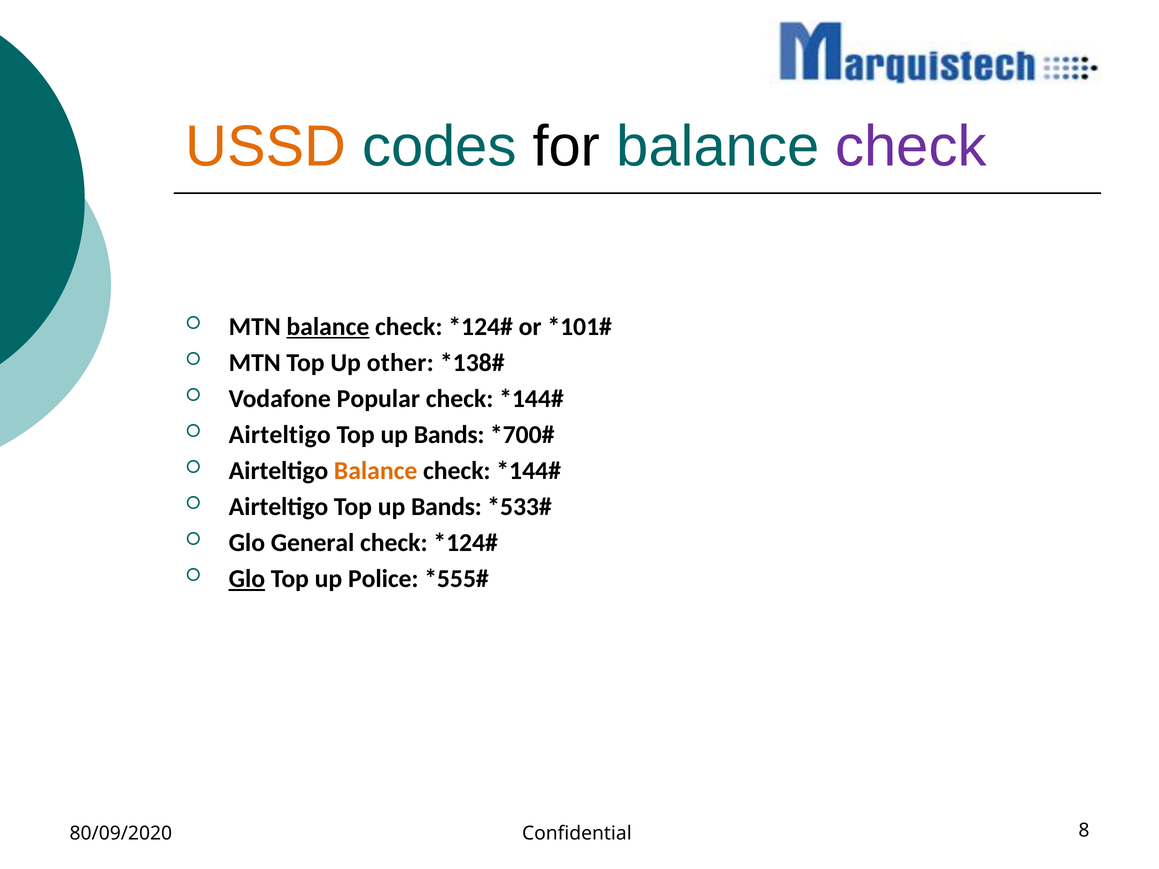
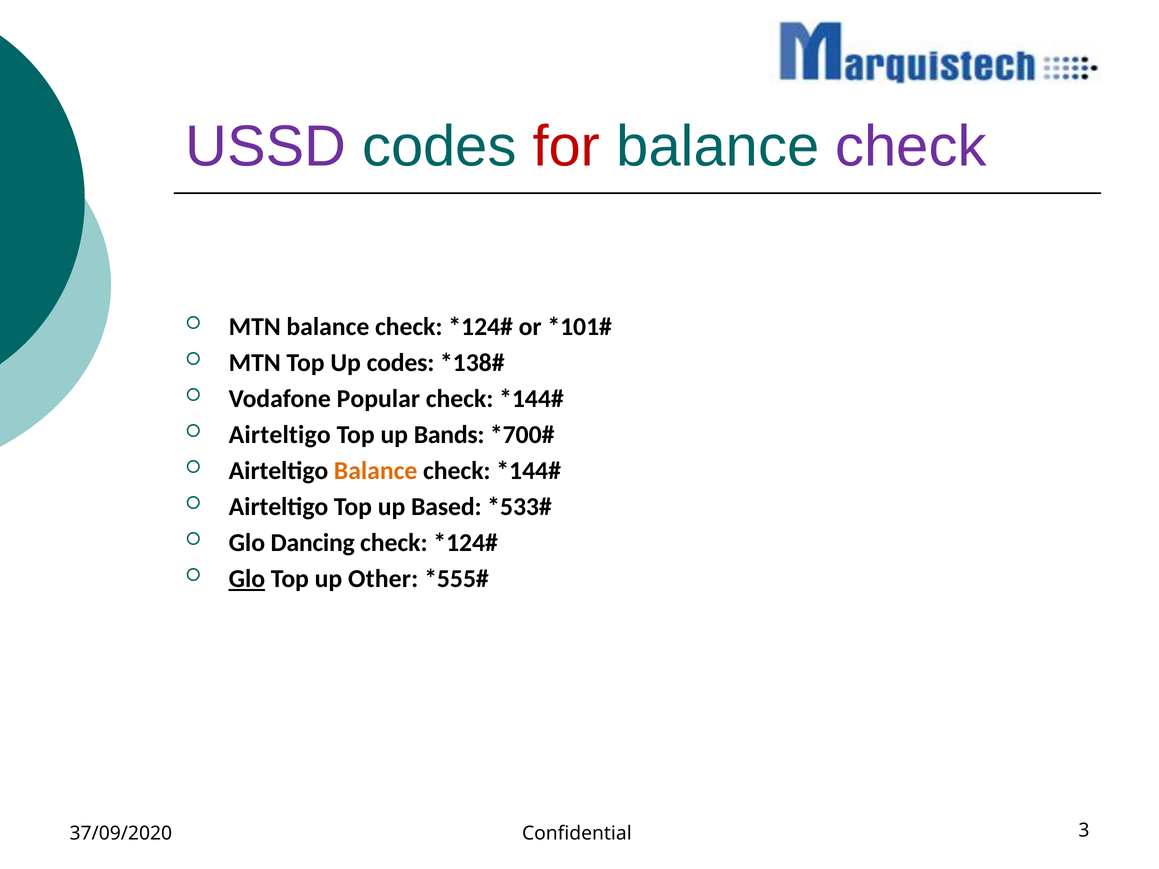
USSD colour: orange -> purple (266, 147)
for colour: black -> red (566, 147)
balance underline: present -> none (328, 327)
Up other: other -> codes (401, 363)
Bands: Bands -> Based (446, 507)
General: General -> Dancing (313, 543)
Police: Police -> Other (383, 579)
80/09/2020: 80/09/2020 -> 37/09/2020 (121, 834)
8: 8 -> 3 (1084, 831)
